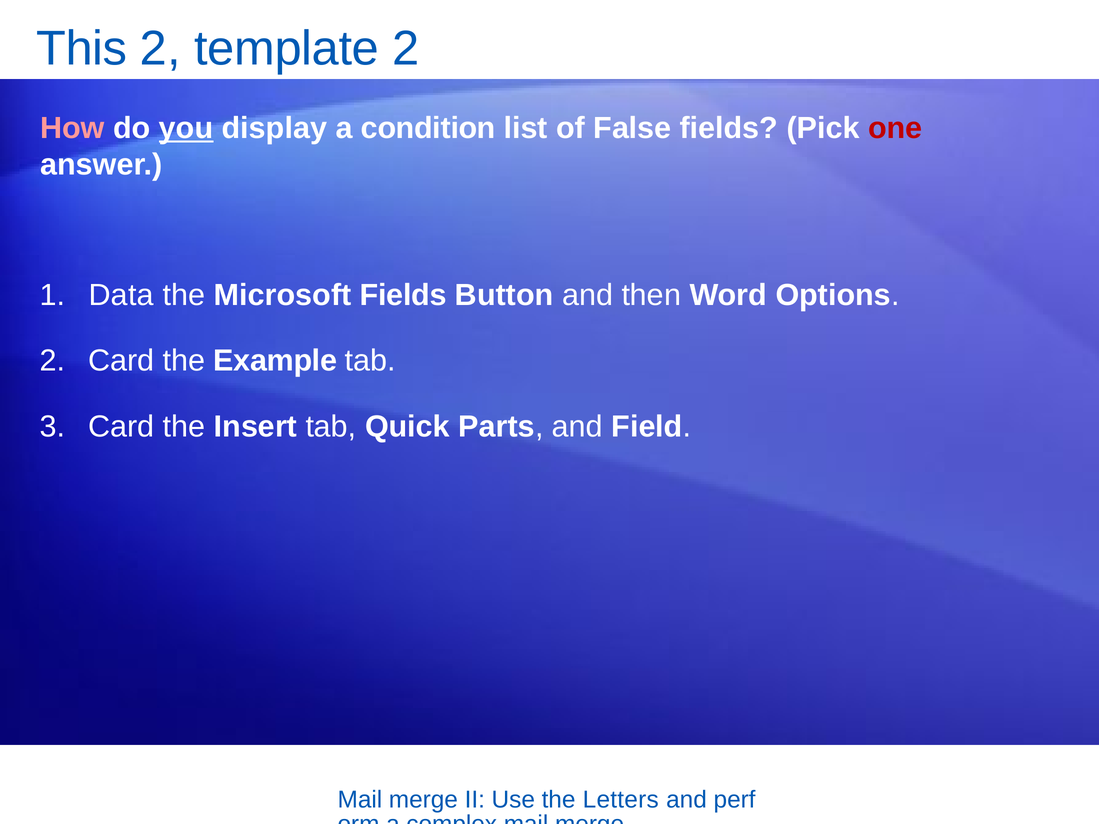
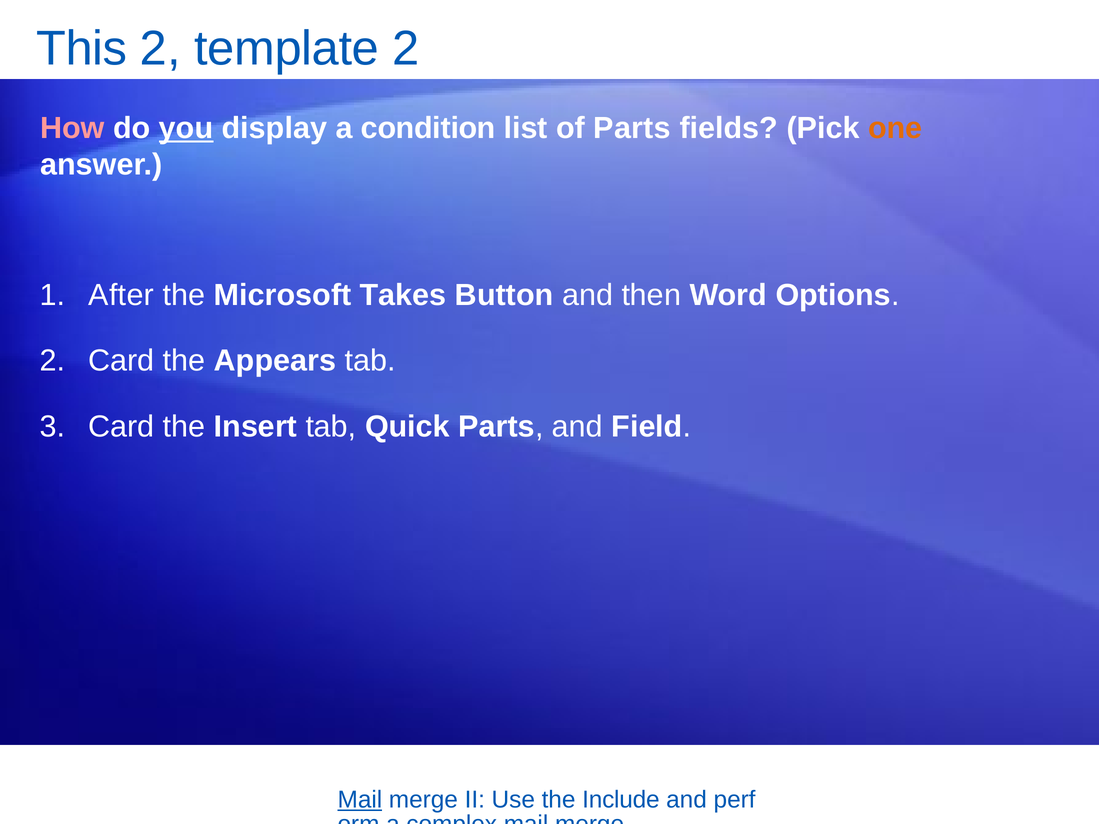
of False: False -> Parts (632, 128)
one colour: red -> orange (895, 128)
Data: Data -> After (121, 295)
Microsoft Fields: Fields -> Takes (403, 295)
Example: Example -> Appears (275, 361)
Mail underline: none -> present (360, 800)
Letters: Letters -> Include (621, 800)
